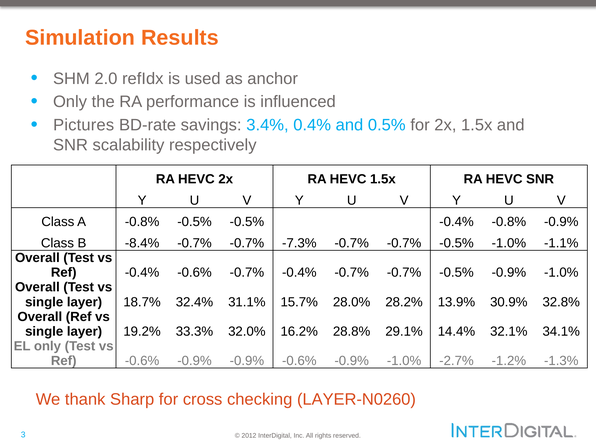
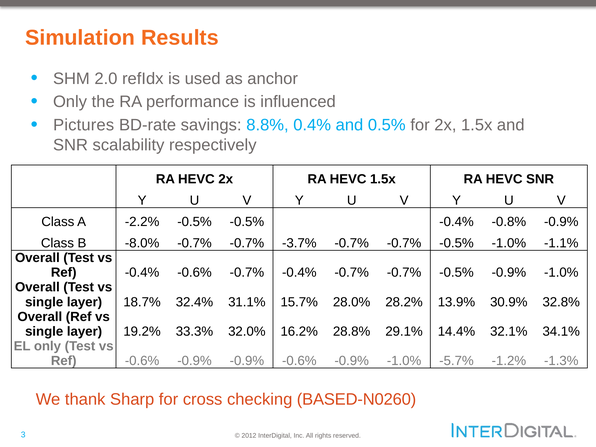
3.4%: 3.4% -> 8.8% (267, 125)
A -0.8%: -0.8% -> -2.2% (142, 222)
-8.4%: -8.4% -> -8.0% (142, 243)
-7.3%: -7.3% -> -3.7% (299, 243)
-2.7%: -2.7% -> -5.7% (456, 361)
LAYER-N0260: LAYER-N0260 -> BASED-N0260 (357, 399)
